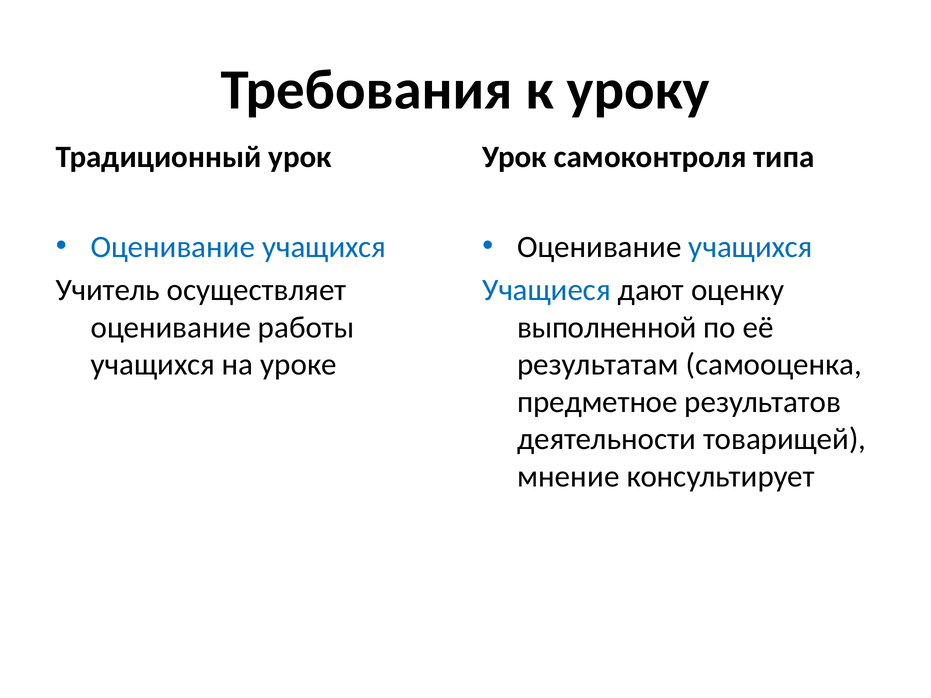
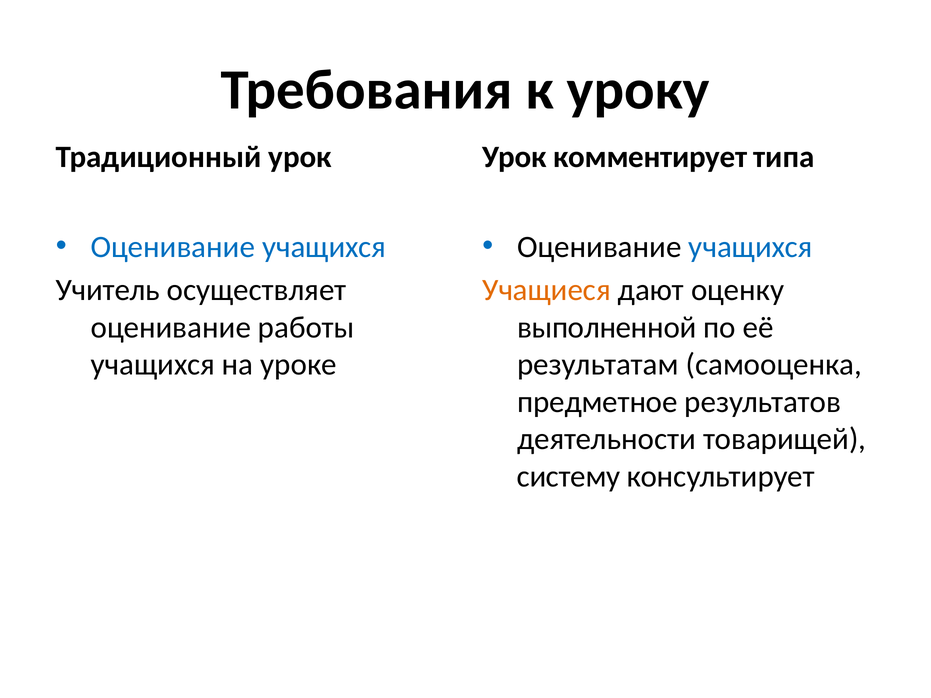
самоконтроля: самоконтроля -> комментирует (650, 157)
Учащиеся colour: blue -> orange (546, 290)
мнение: мнение -> систему (569, 477)
